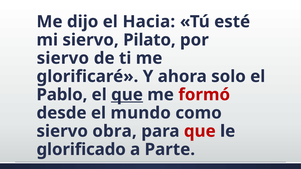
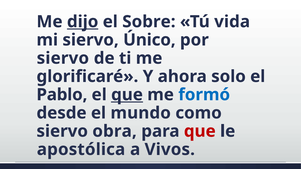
dijo underline: none -> present (83, 22)
Hacia: Hacia -> Sobre (149, 22)
esté: esté -> vida (232, 22)
Pilato: Pilato -> Único (149, 40)
formó colour: red -> blue (204, 95)
glorificado: glorificado -> apostólica (81, 150)
Parte: Parte -> Vivos (170, 150)
